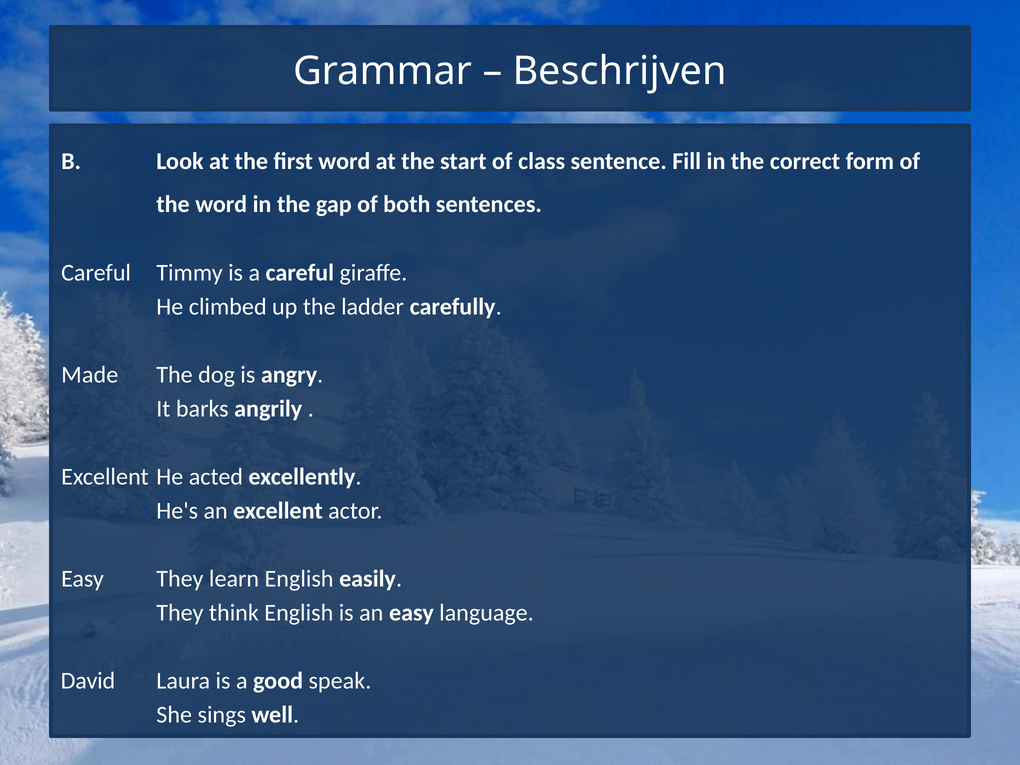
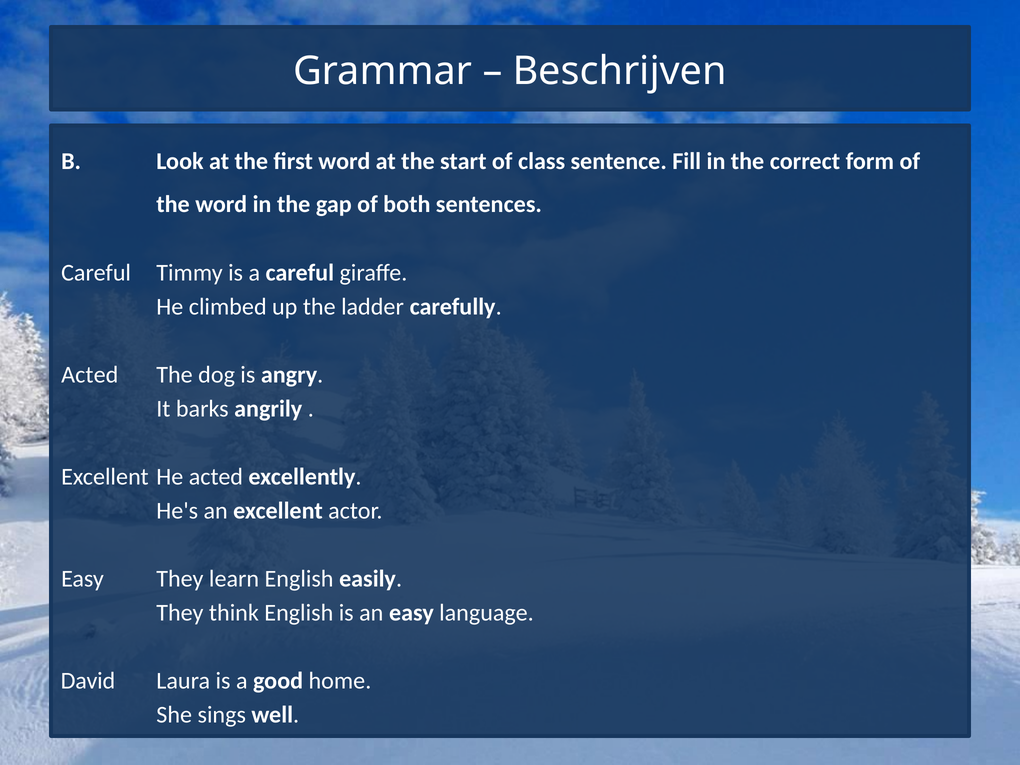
Made: Made -> Acted (90, 375)
speak: speak -> home (340, 681)
